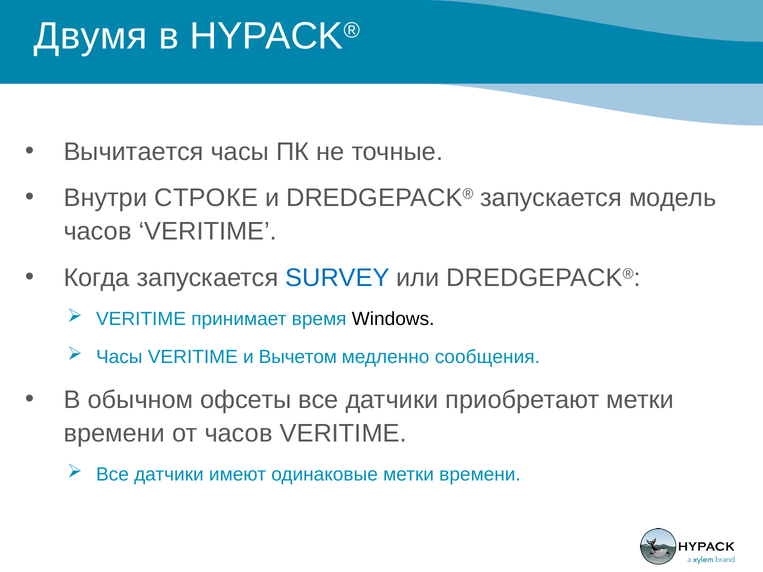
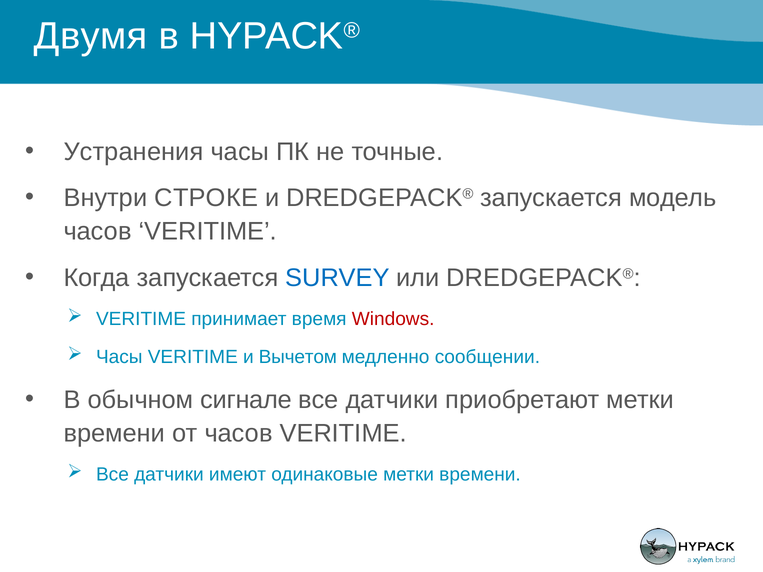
Вычитается: Вычитается -> Устранения (134, 152)
Windows colour: black -> red (393, 319)
сообщения: сообщения -> сообщении (487, 357)
офсеты: офсеты -> сигнале (246, 400)
